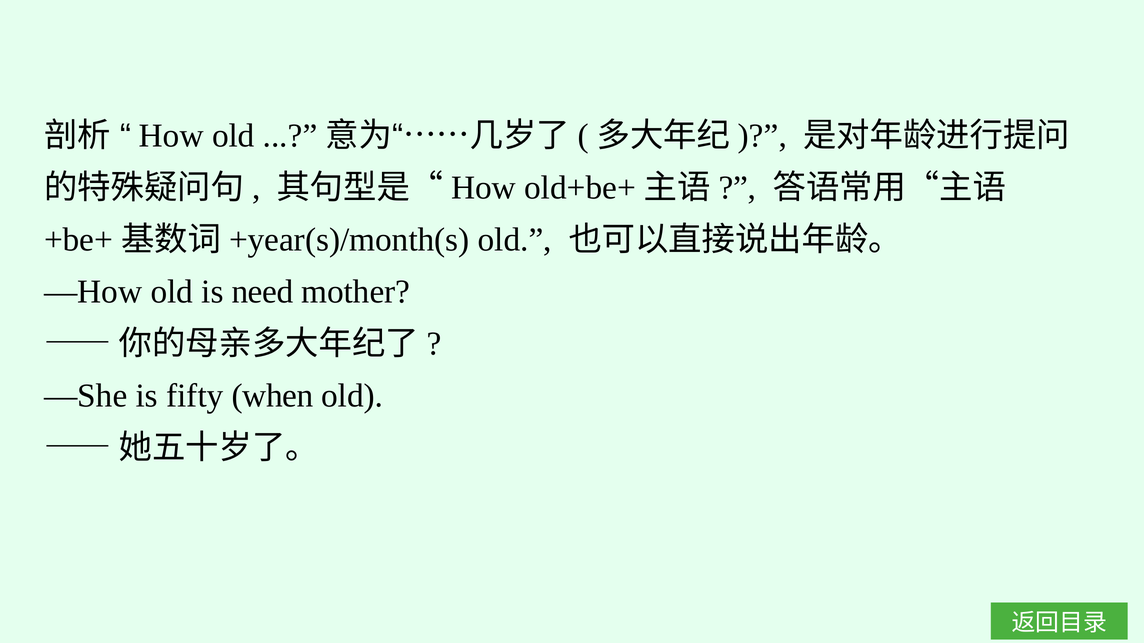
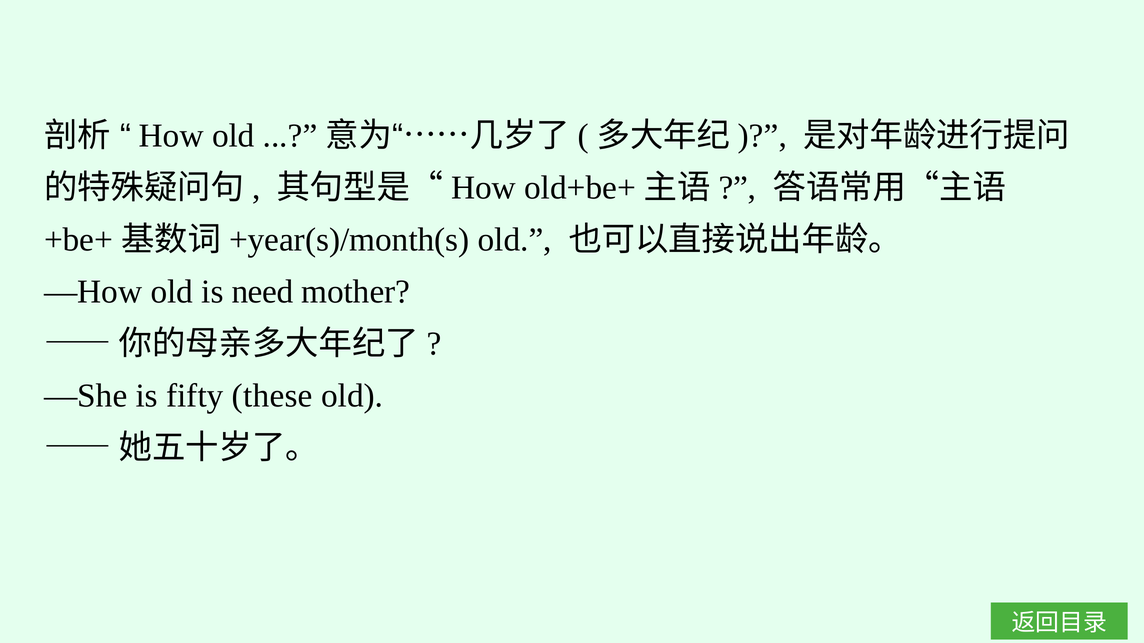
when: when -> these (272, 396)
